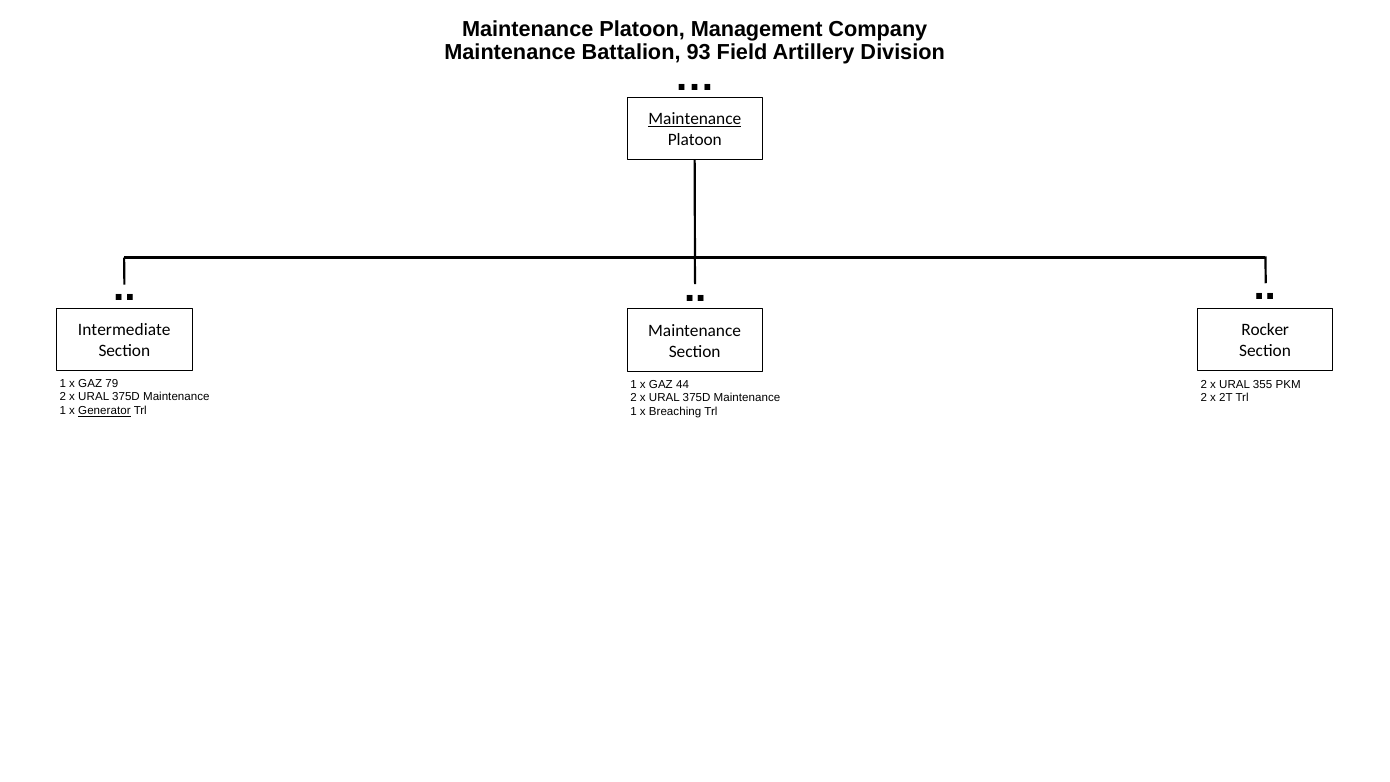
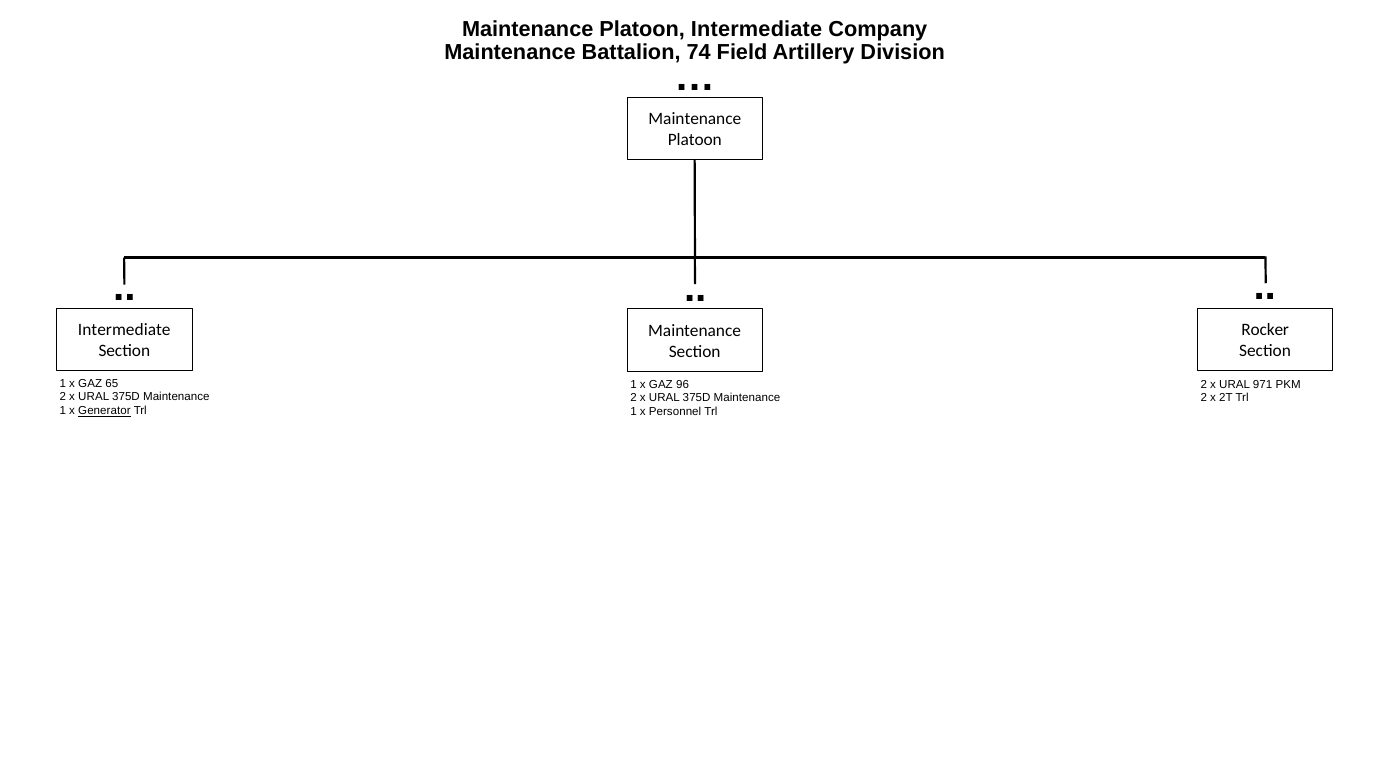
Management: Management -> Intermediate (757, 29)
93: 93 -> 74 (699, 53)
Maintenance underline: present -> none (695, 119)
79: 79 -> 65 (112, 383)
44: 44 -> 96 (683, 384)
355: 355 -> 971 (1263, 384)
Breaching: Breaching -> Personnel (675, 412)
